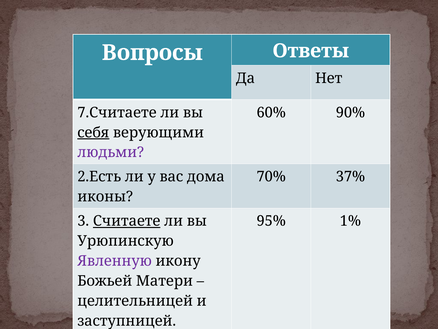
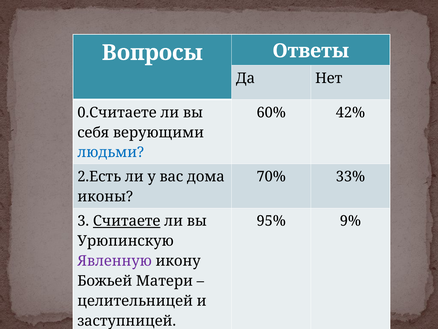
7.Считаете: 7.Считаете -> 0.Считаете (117, 112)
90%: 90% -> 42% (350, 112)
себя underline: present -> none (93, 132)
людьми colour: purple -> blue (111, 152)
37%: 37% -> 33% (350, 177)
1%: 1% -> 9% (350, 221)
